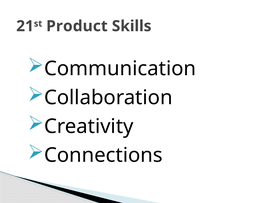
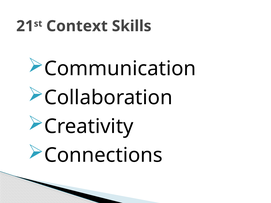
Product: Product -> Context (77, 26)
